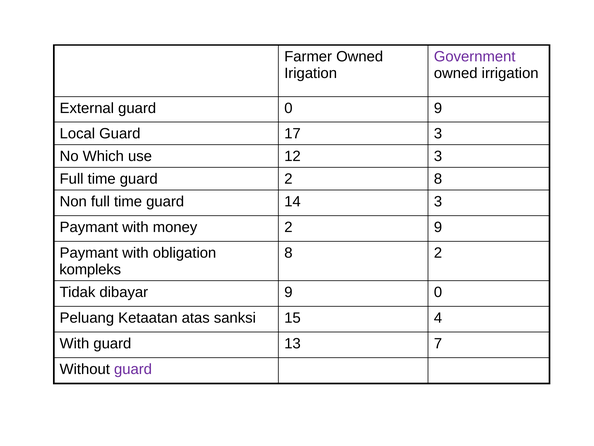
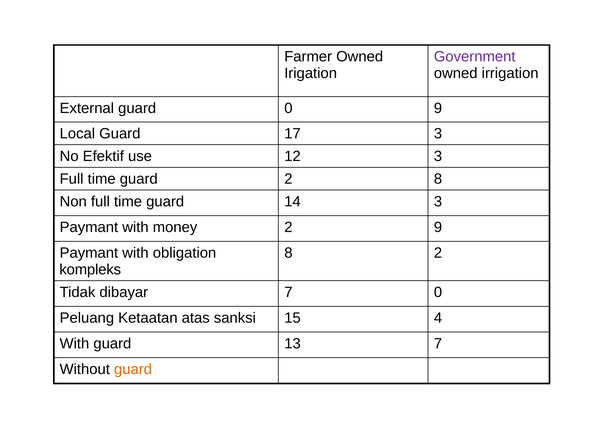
Which: Which -> Efektif (103, 156)
dibayar 9: 9 -> 7 (288, 292)
guard colour: purple -> orange (133, 369)
